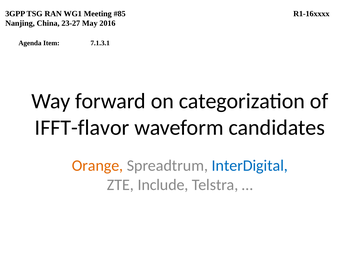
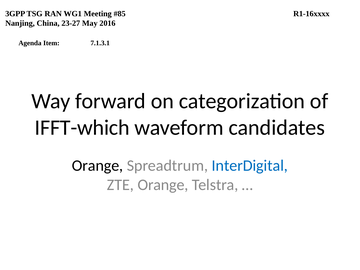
IFFT-flavor: IFFT-flavor -> IFFT-which (82, 128)
Orange colour: orange -> black (98, 166)
ZTE Include: Include -> Orange (163, 185)
